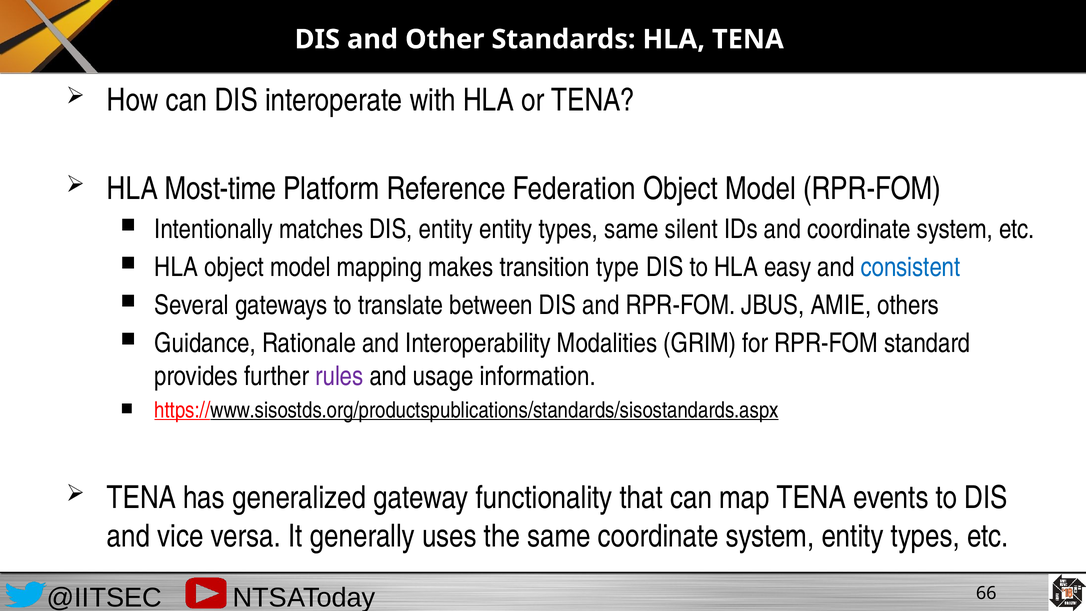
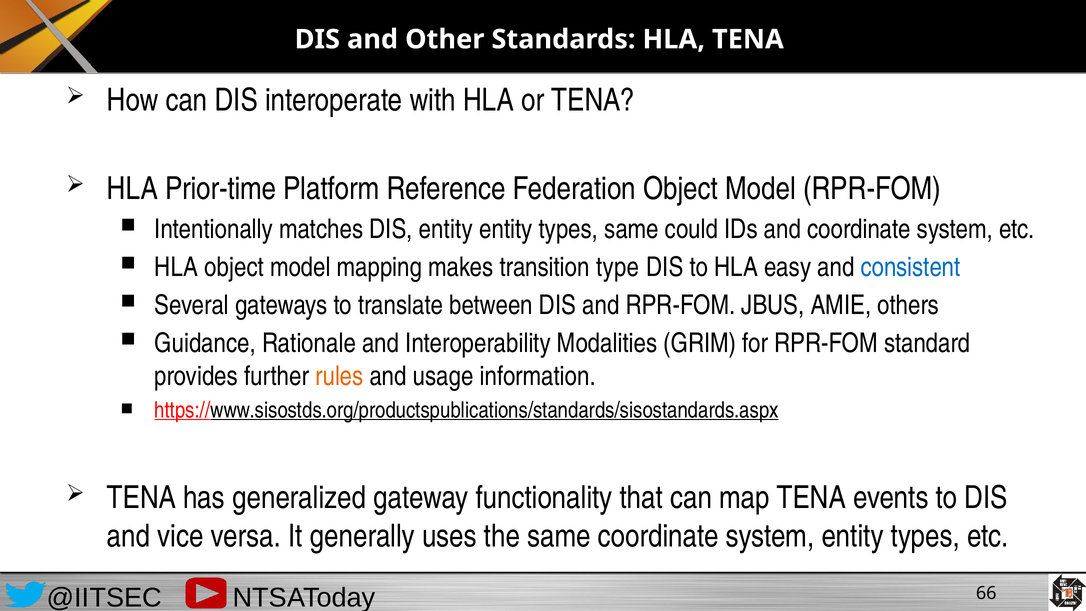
Most-time: Most-time -> Prior-time (221, 189)
silent: silent -> could (692, 229)
rules colour: purple -> orange (339, 376)
